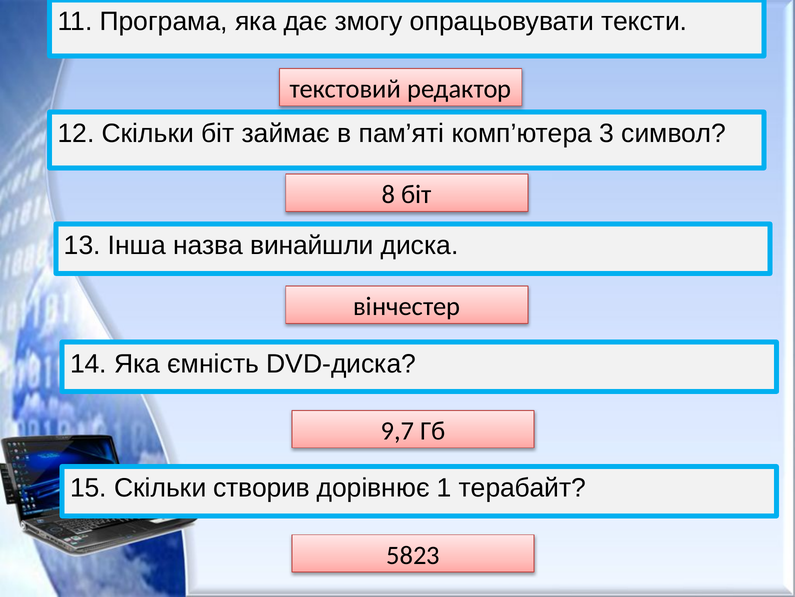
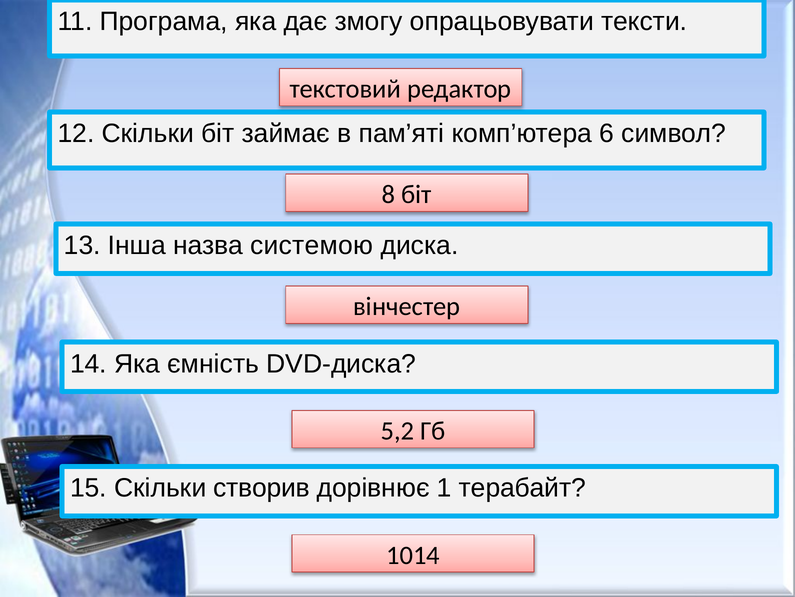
3: 3 -> 6 (607, 134)
винайшли: винайшли -> системою (312, 245)
9,7: 9,7 -> 5,2 (398, 430)
5823: 5823 -> 1014 (413, 555)
